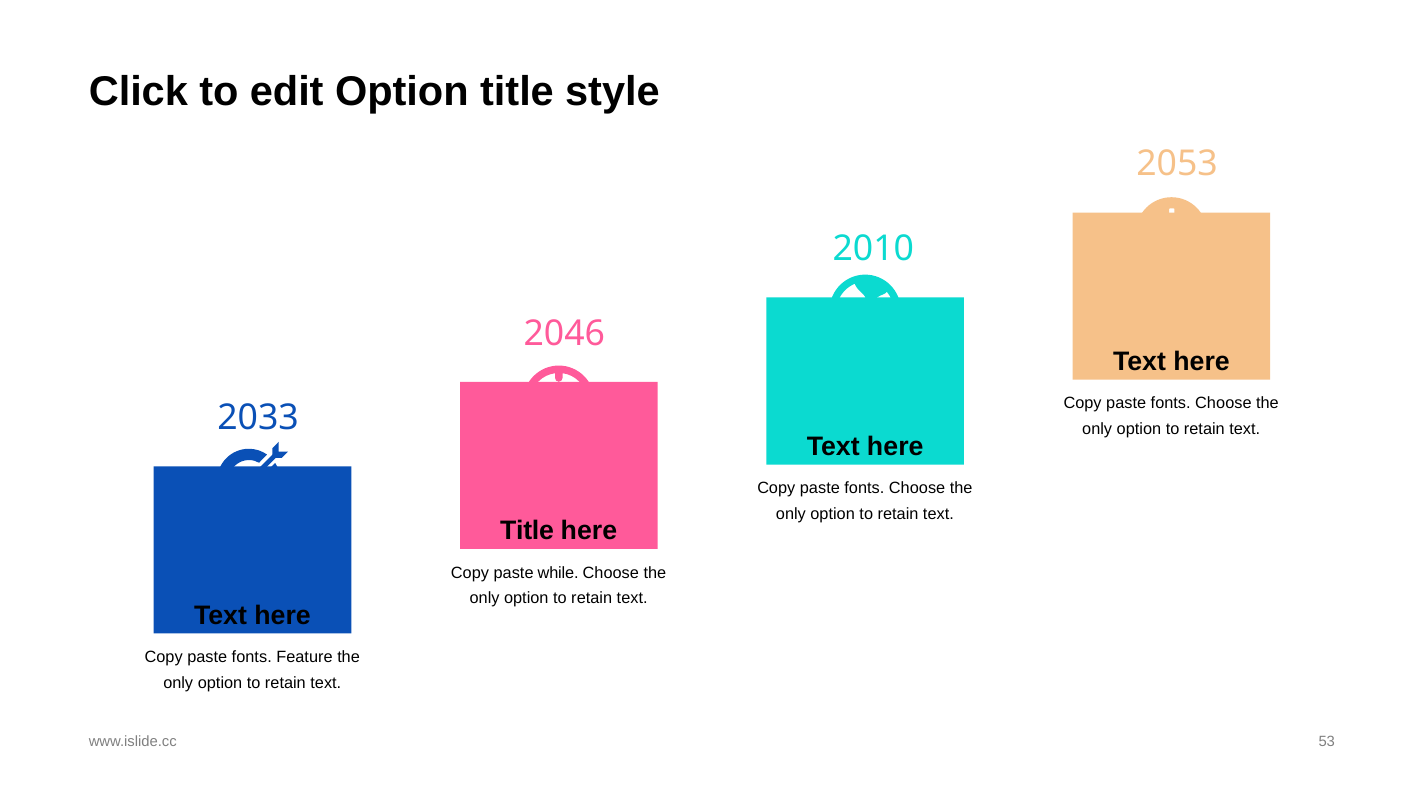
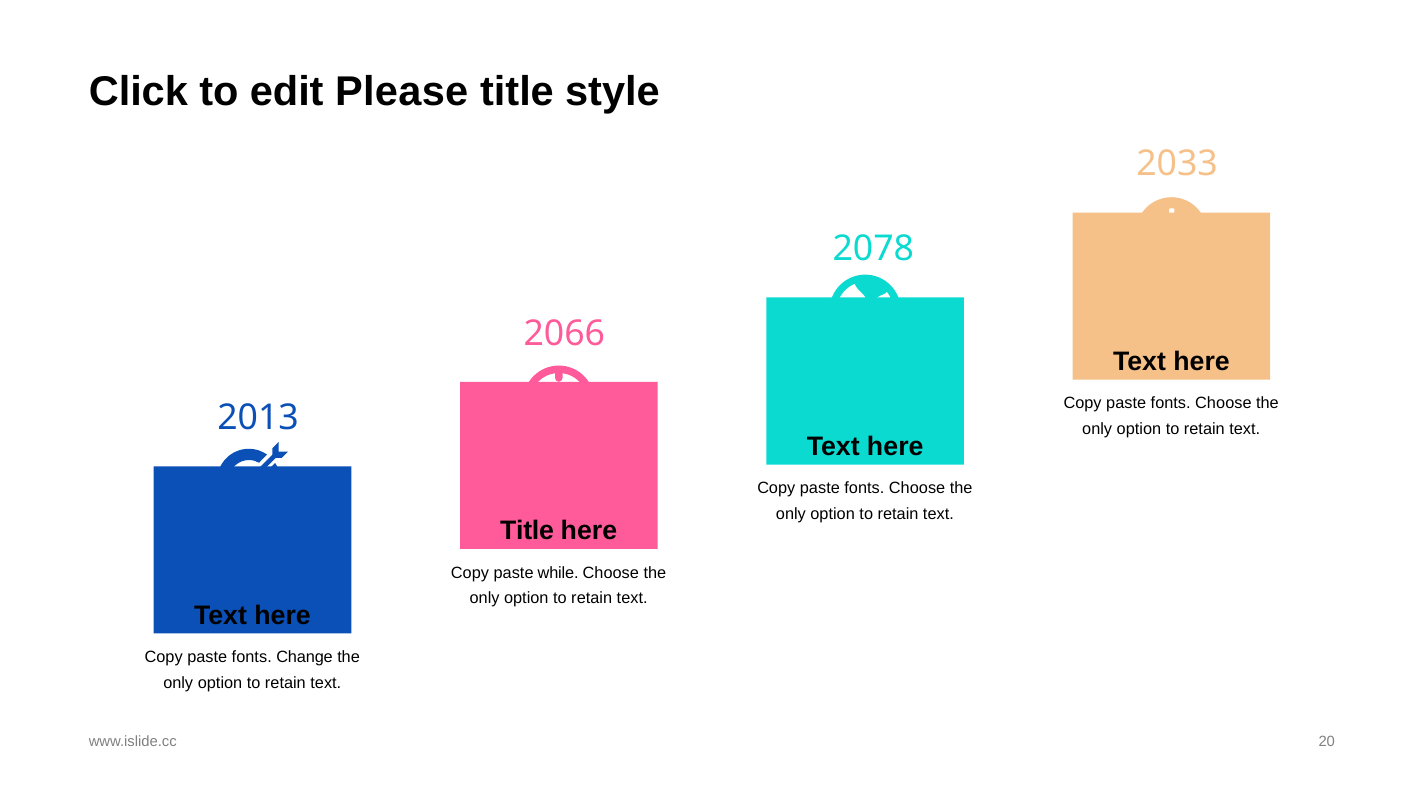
edit Option: Option -> Please (402, 92)
2053: 2053 -> 2033 (1177, 163)
2010: 2010 -> 2078 (873, 249)
2046: 2046 -> 2066 (564, 333)
2033: 2033 -> 2013 (258, 417)
Feature: Feature -> Change (305, 657)
53: 53 -> 20 (1327, 742)
